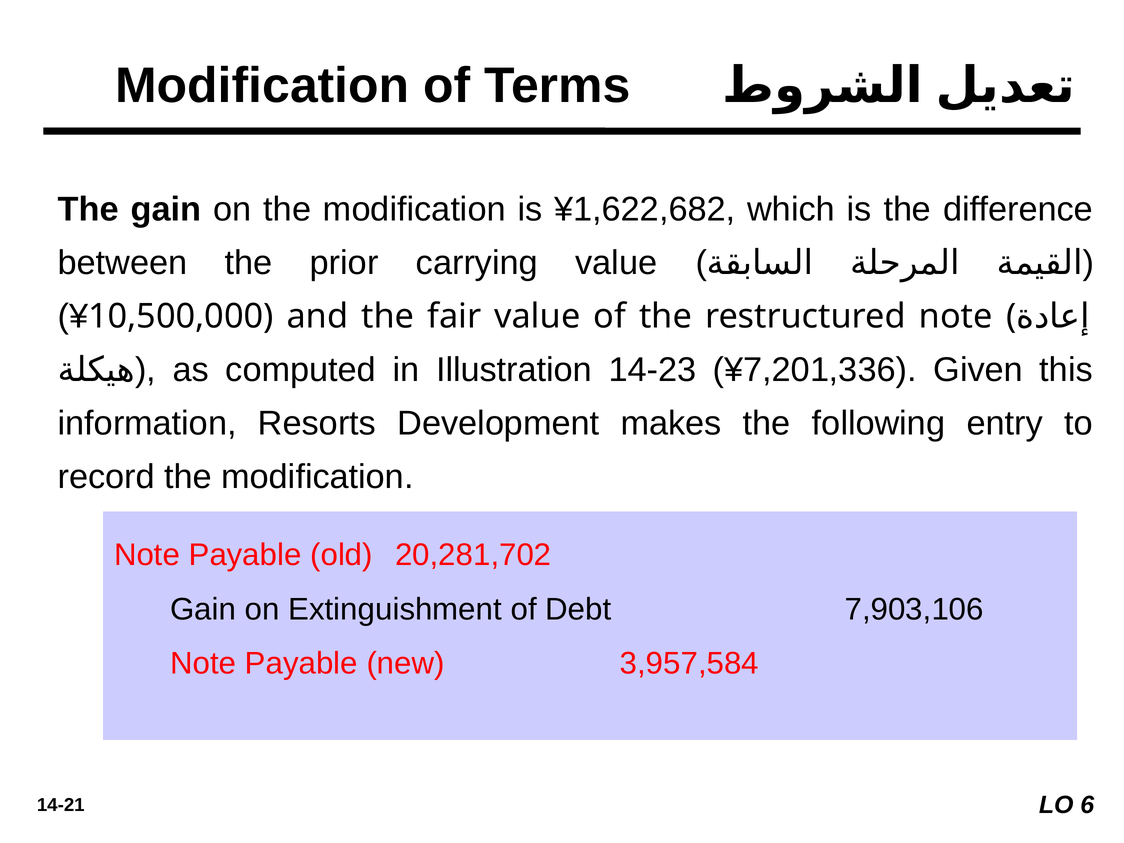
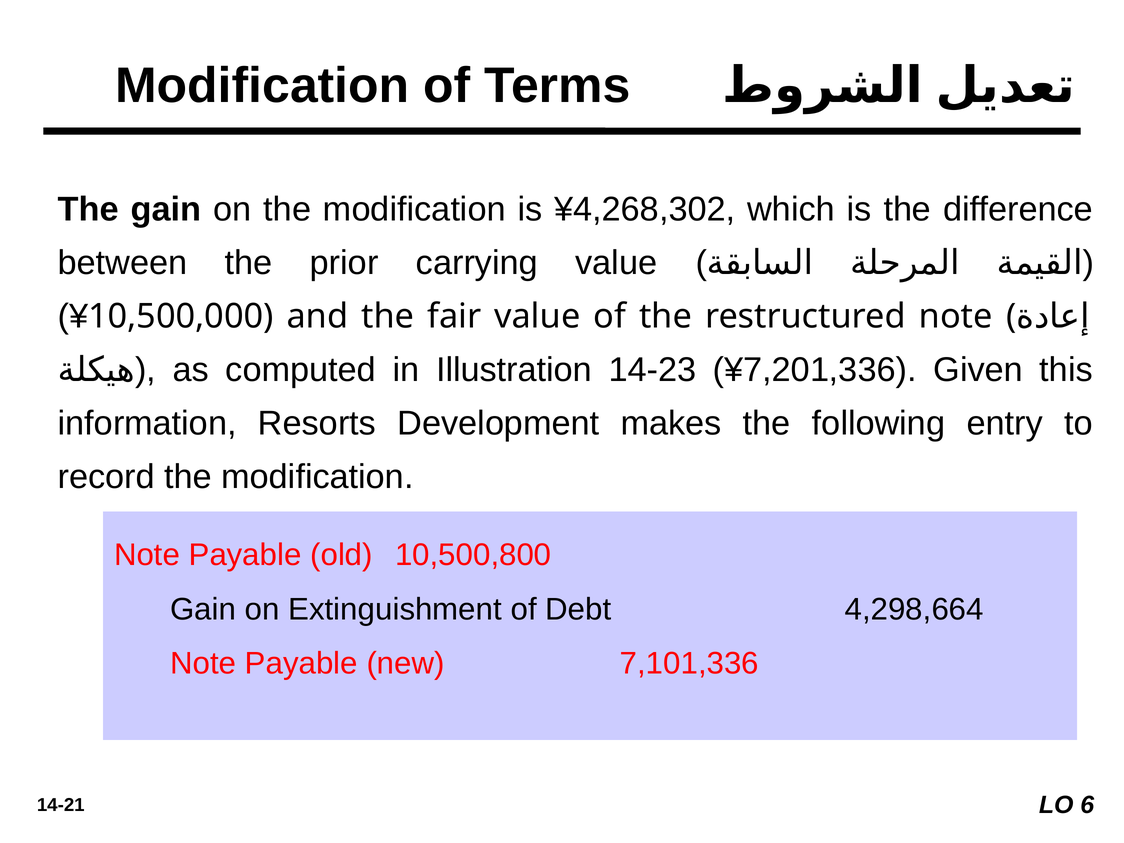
¥1,622,682: ¥1,622,682 -> ¥4,268,302 (645, 209)
20,281,702: 20,281,702 -> 10,500,800 (473, 555)
7,903,106: 7,903,106 -> 4,298,664 (914, 609)
3,957,584: 3,957,584 -> 7,101,336 (689, 664)
